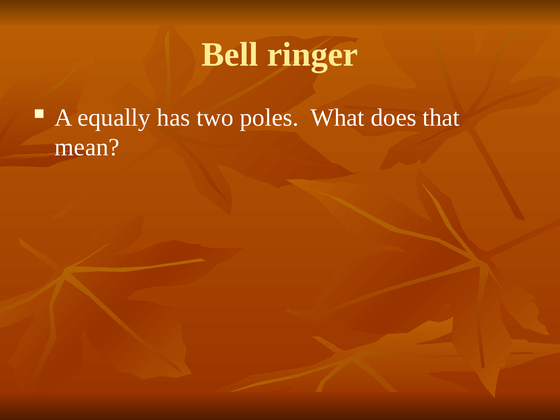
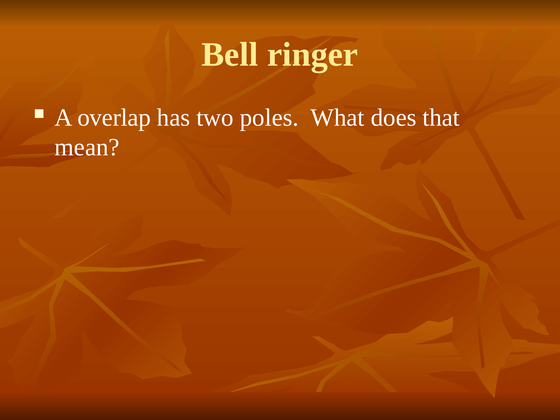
equally: equally -> overlap (114, 117)
